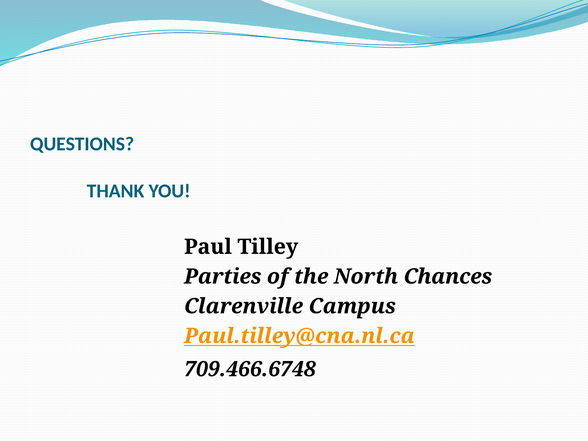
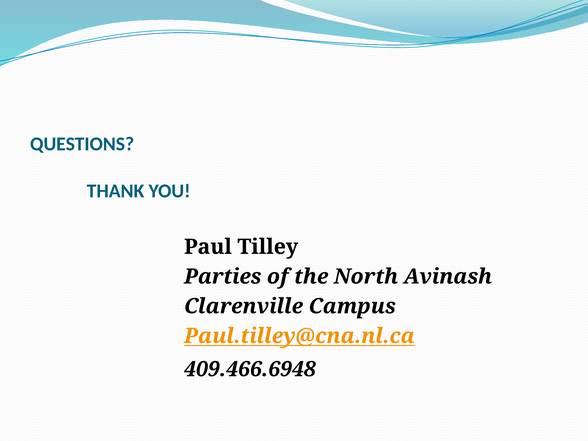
Chances: Chances -> Avinash (448, 277)
709.466.6748: 709.466.6748 -> 409.466.6948 (250, 369)
